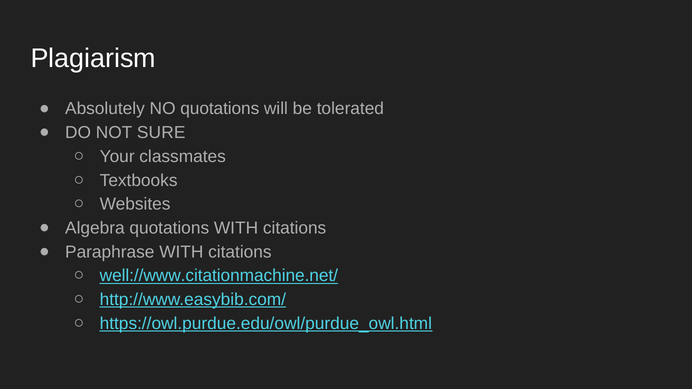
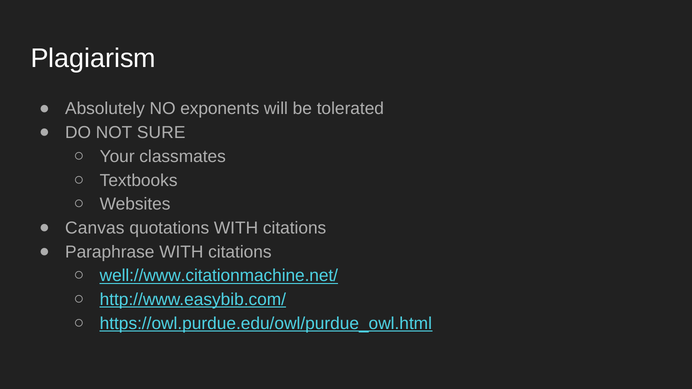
NO quotations: quotations -> exponents (220, 109)
Algebra: Algebra -> Canvas (95, 228)
